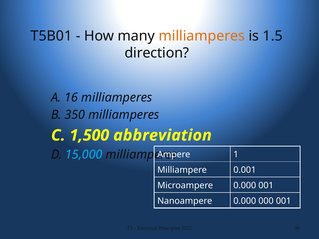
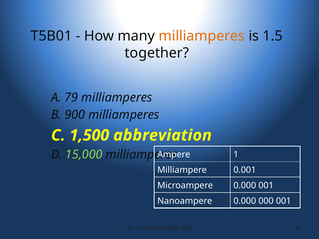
direction: direction -> together (157, 53)
16: 16 -> 79 (71, 98)
350: 350 -> 900 (75, 115)
15,000 colour: light blue -> light green (84, 155)
